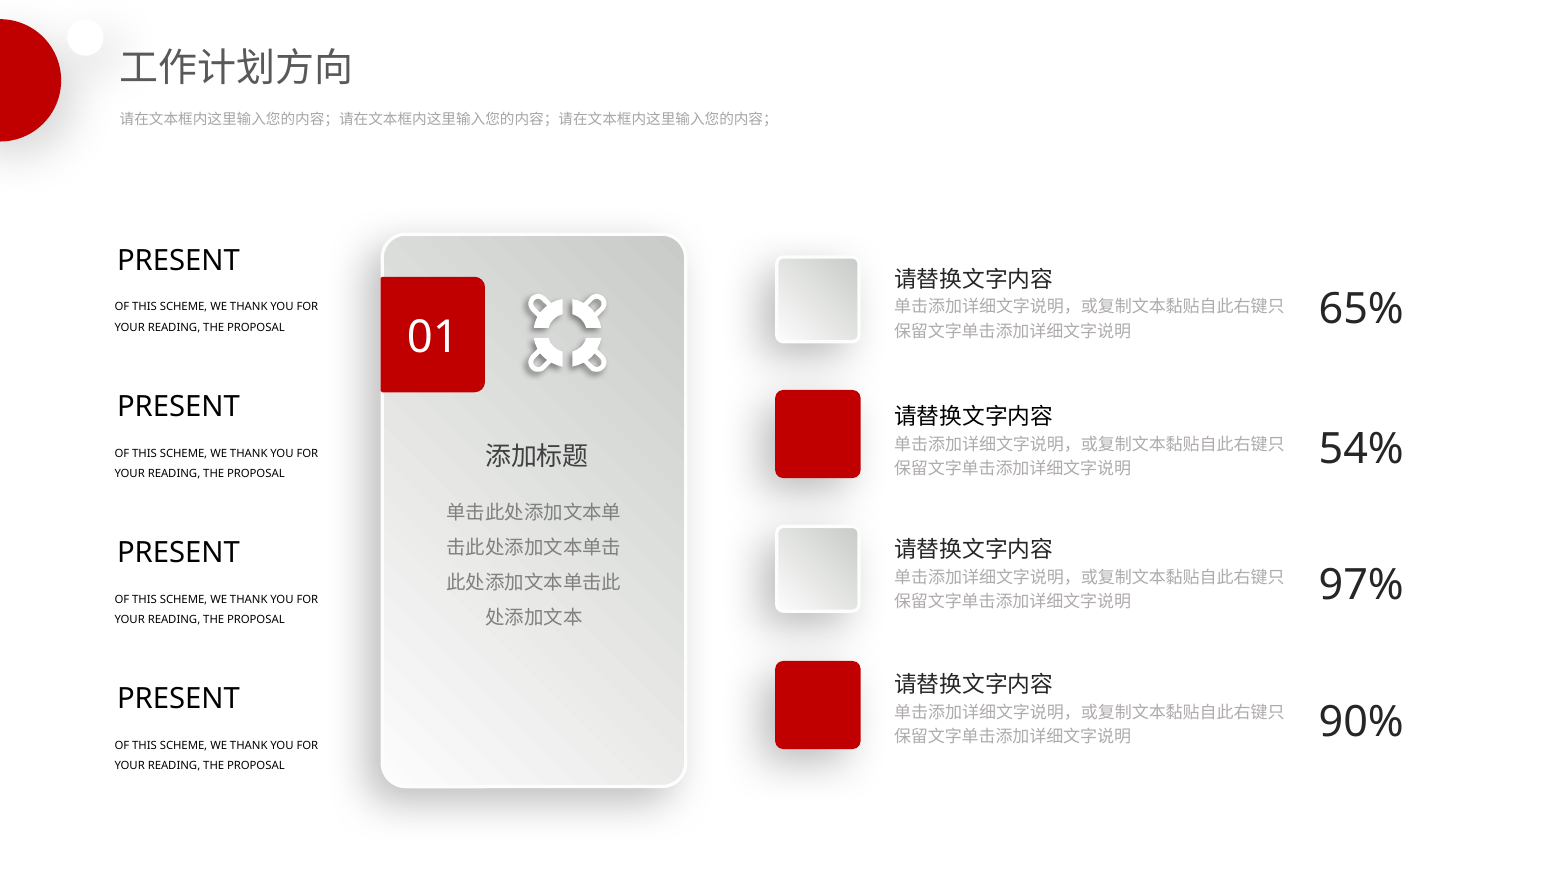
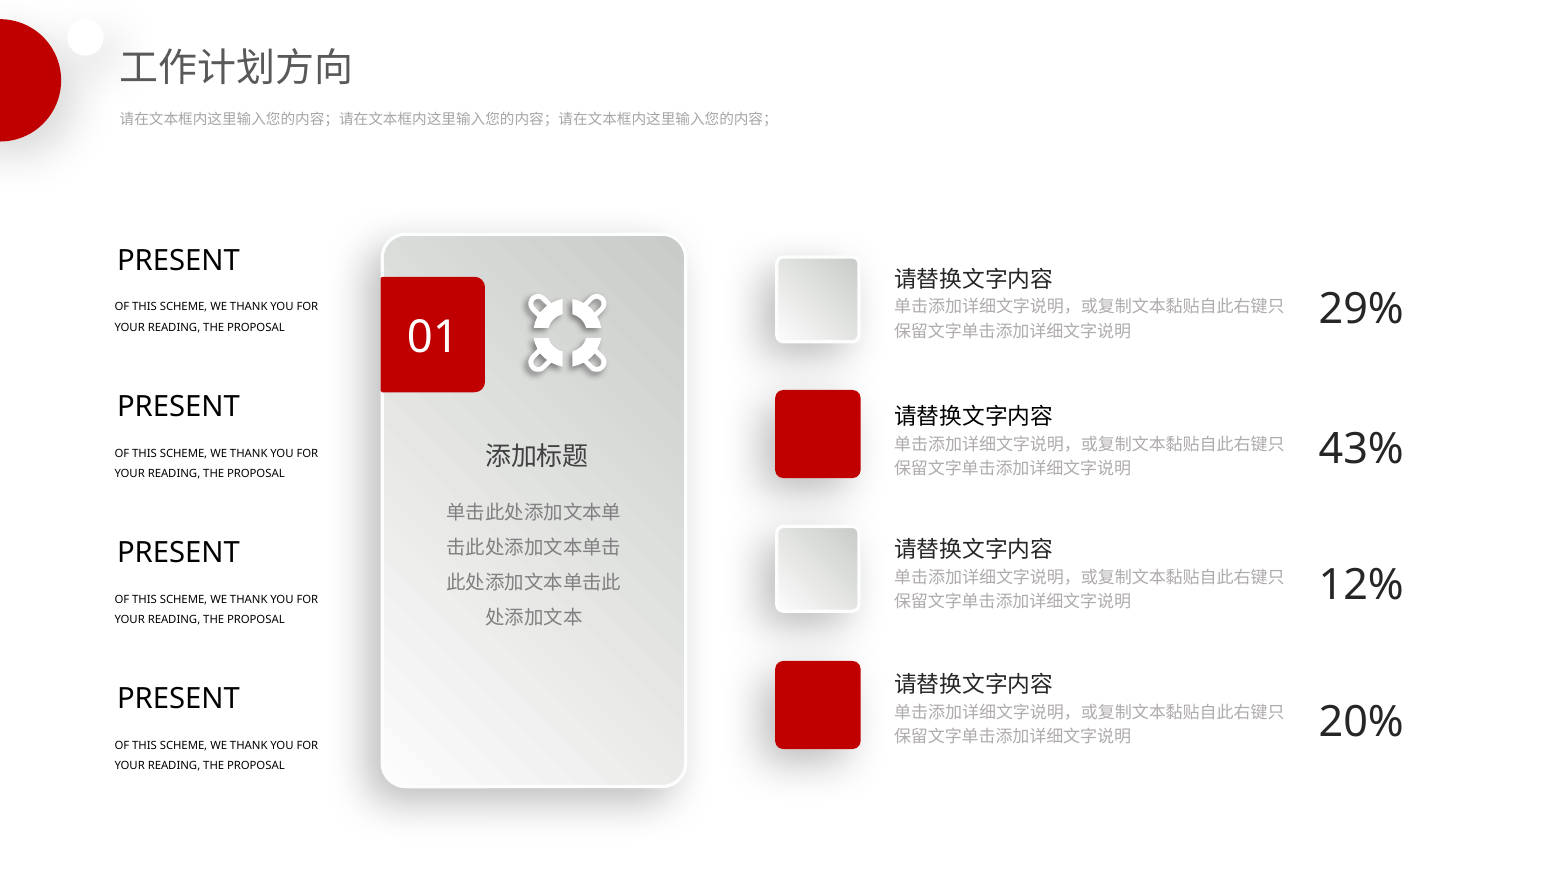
65%: 65% -> 29% (1361, 309)
54%: 54% -> 43% (1361, 449)
97%: 97% -> 12% (1361, 584)
90%: 90% -> 20% (1361, 722)
